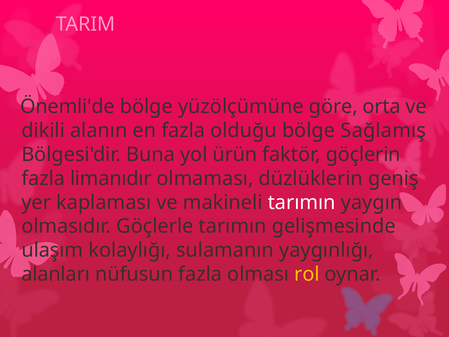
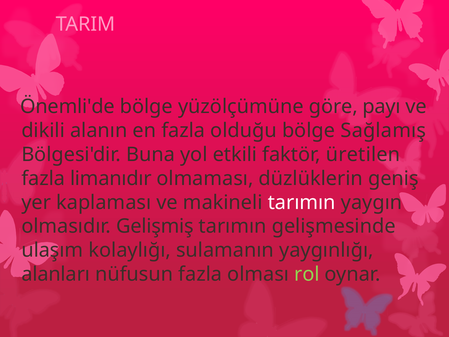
orta: orta -> payı (382, 106)
ürün: ürün -> etkili (235, 154)
göçlerin: göçlerin -> üretilen (363, 154)
Göçlerle: Göçlerle -> Gelişmiş (155, 226)
rol colour: yellow -> light green (307, 274)
